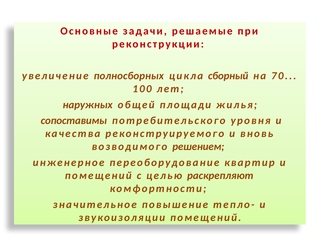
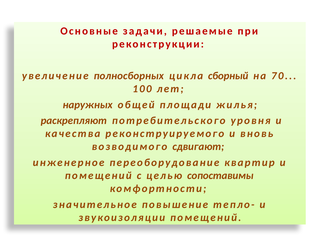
сопоставимы: сопоставимы -> раскрепляют (74, 121)
решением: решением -> сдвигают (198, 147)
раскрепляют: раскрепляют -> сопоставимы (220, 175)
